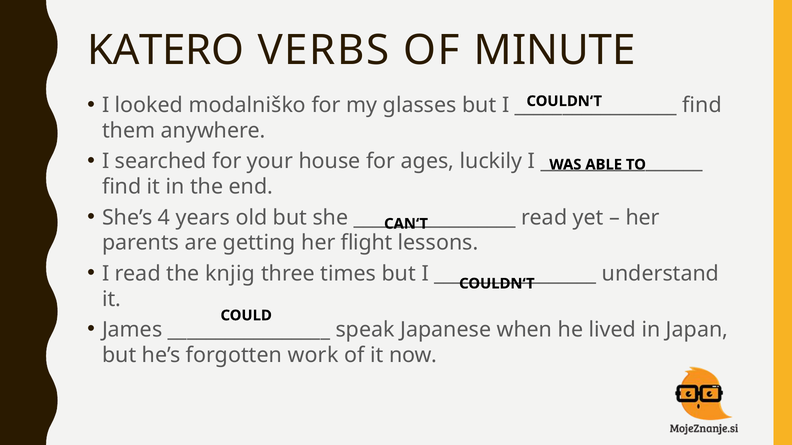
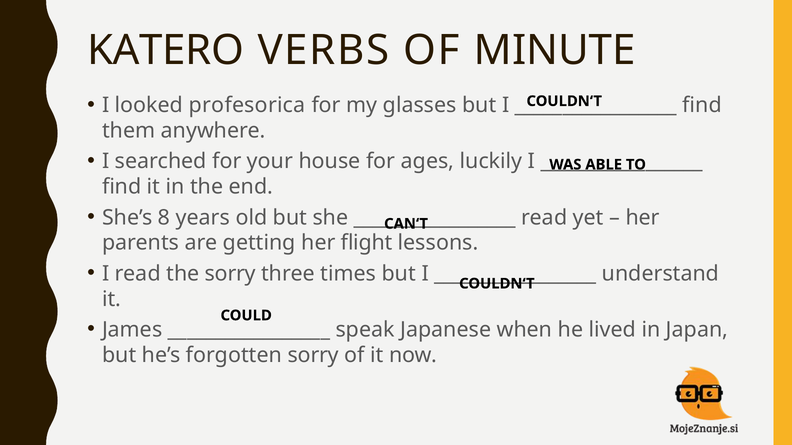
modalniško: modalniško -> profesorica (247, 105)
4: 4 -> 8 (164, 218)
the knjig: knjig -> sorry (230, 274)
forgotten work: work -> sorry (313, 355)
